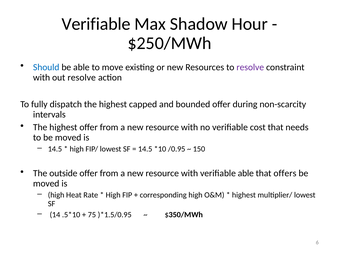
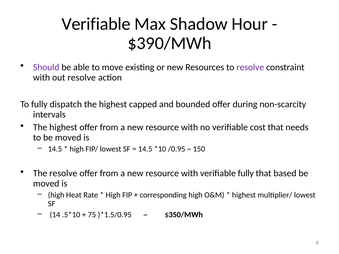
$250/MWh: $250/MWh -> $390/MWh (169, 43)
Should colour: blue -> purple (46, 67)
The outside: outside -> resolve (63, 174)
verifiable able: able -> fully (246, 174)
offers: offers -> based (285, 174)
